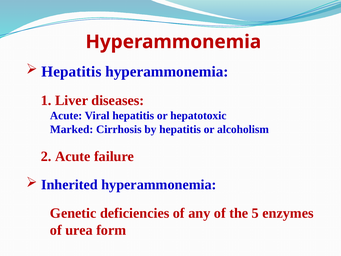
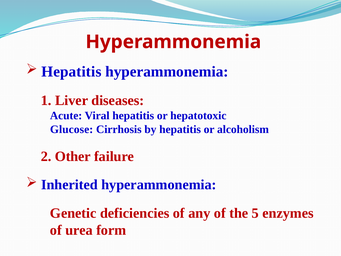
Marked: Marked -> Glucose (72, 129)
2 Acute: Acute -> Other (73, 156)
